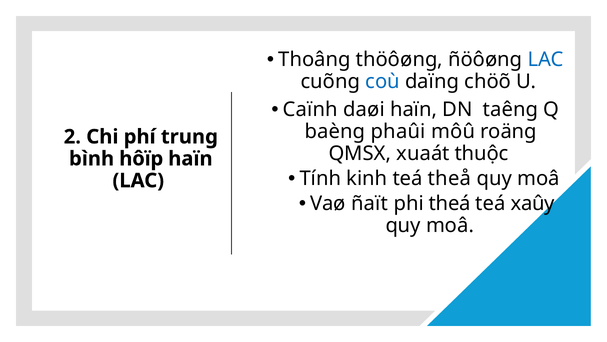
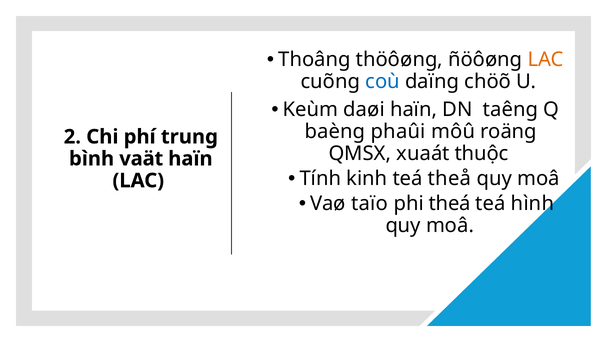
LAC colour: blue -> orange (546, 60)
Caïnh: Caïnh -> Keùm (310, 110)
hôïp: hôïp -> vaät (141, 158)
ñaït: ñaït -> taïo (370, 203)
xaûy: xaûy -> hình (532, 203)
